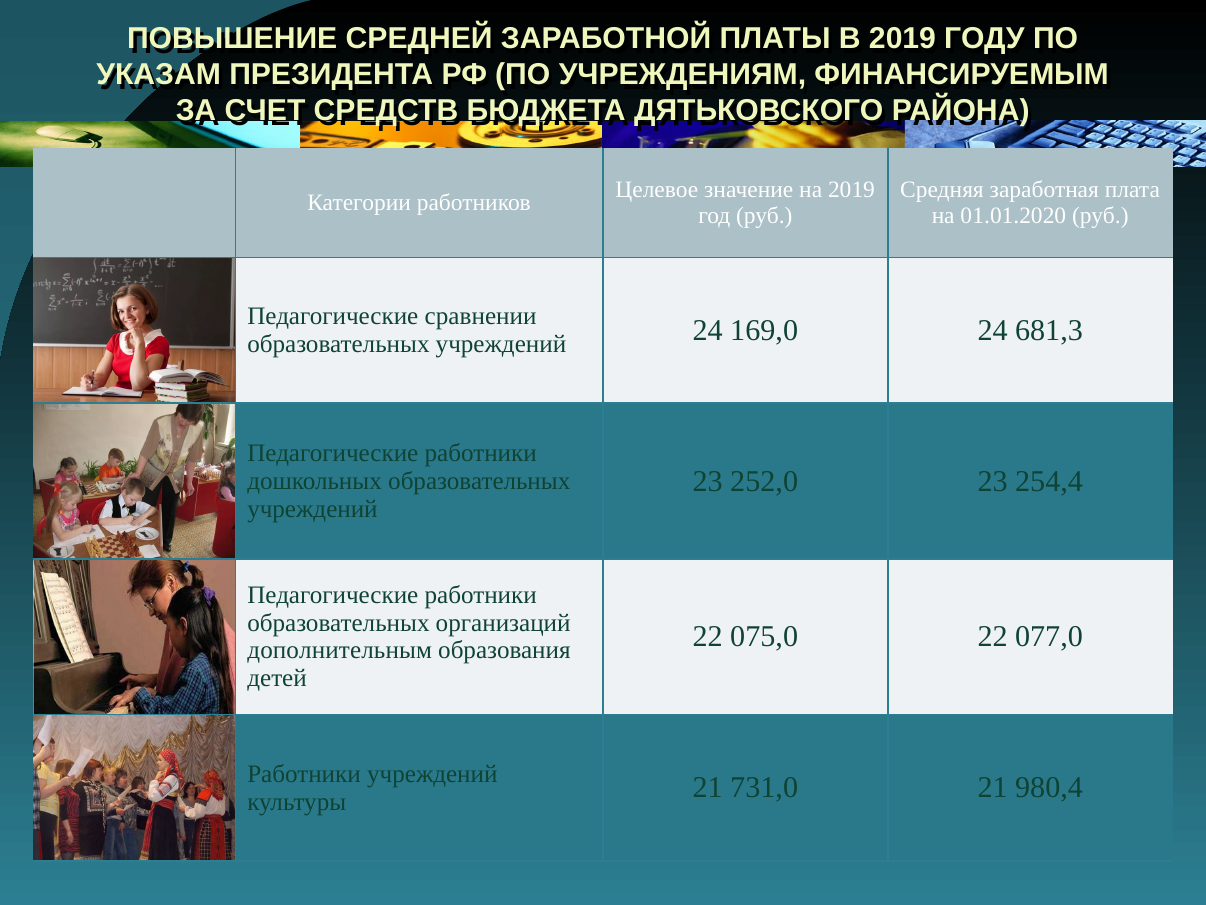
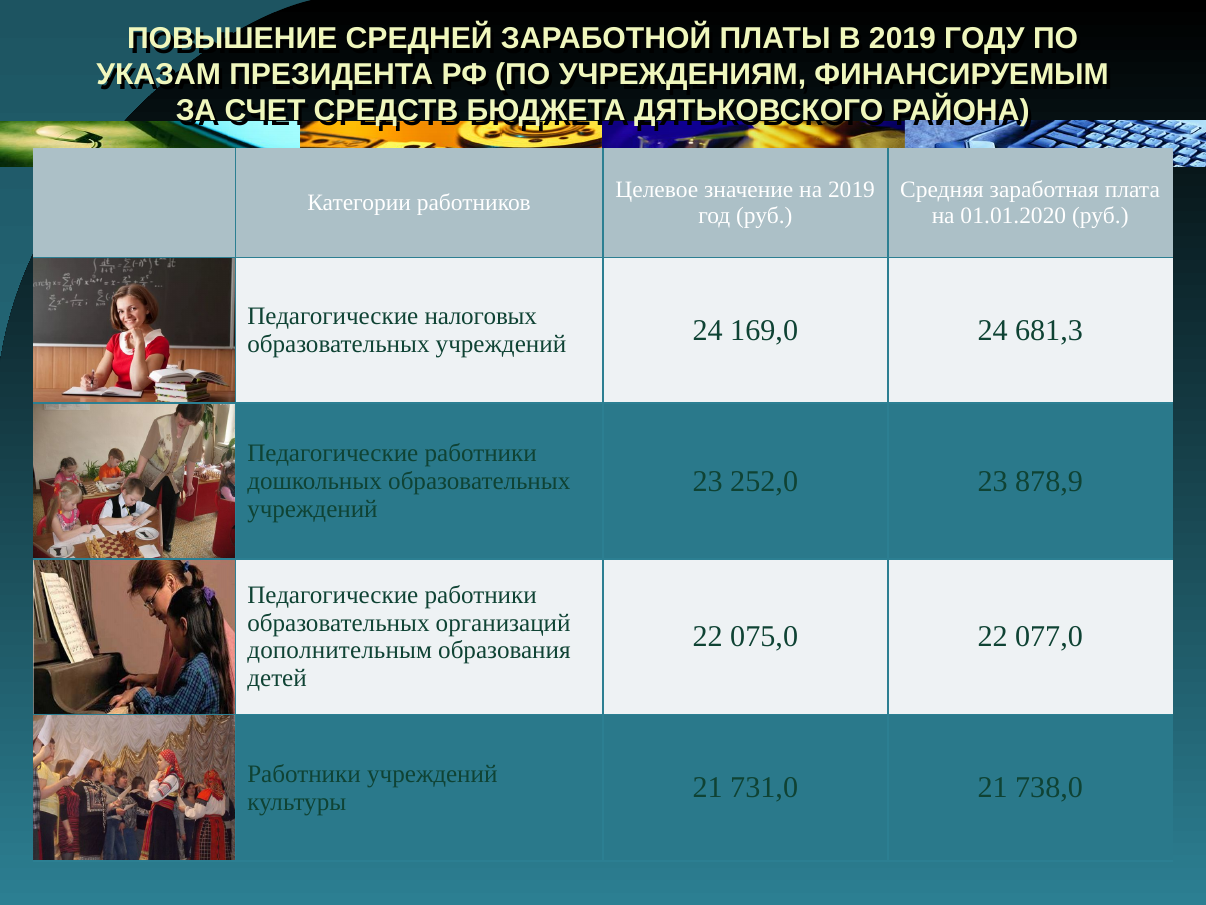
сравнении: сравнении -> налоговых (481, 316)
254,4: 254,4 -> 878,9 (1049, 481)
980,4: 980,4 -> 738,0 (1049, 788)
